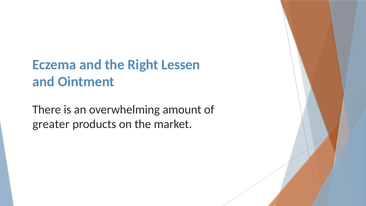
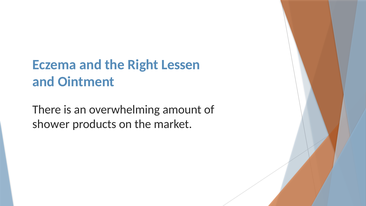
greater: greater -> shower (51, 124)
